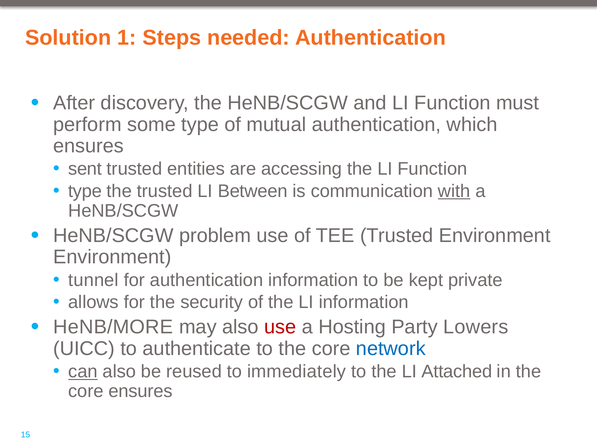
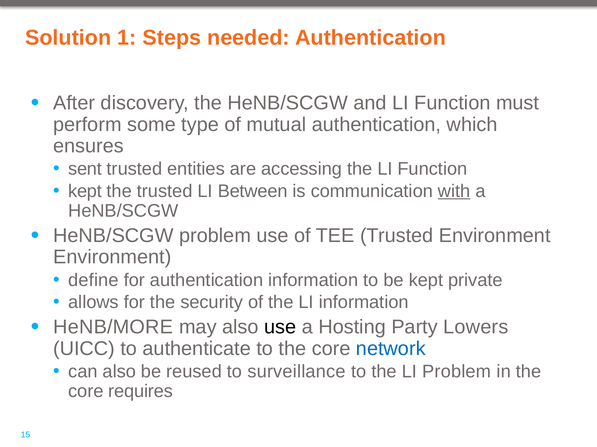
type: type -> kept (85, 191)
tunnel: tunnel -> define (93, 281)
use colour: red -> black (280, 328)
can underline: present -> none (83, 372)
immediately: immediately -> surveillance (297, 372)
LI Attached: Attached -> Problem (457, 372)
core ensures: ensures -> requires (141, 392)
